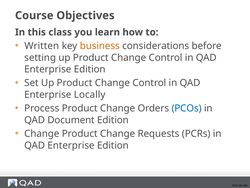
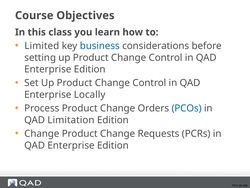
Written: Written -> Limited (42, 46)
business colour: orange -> blue (100, 46)
Document: Document -> Limitation (71, 120)
